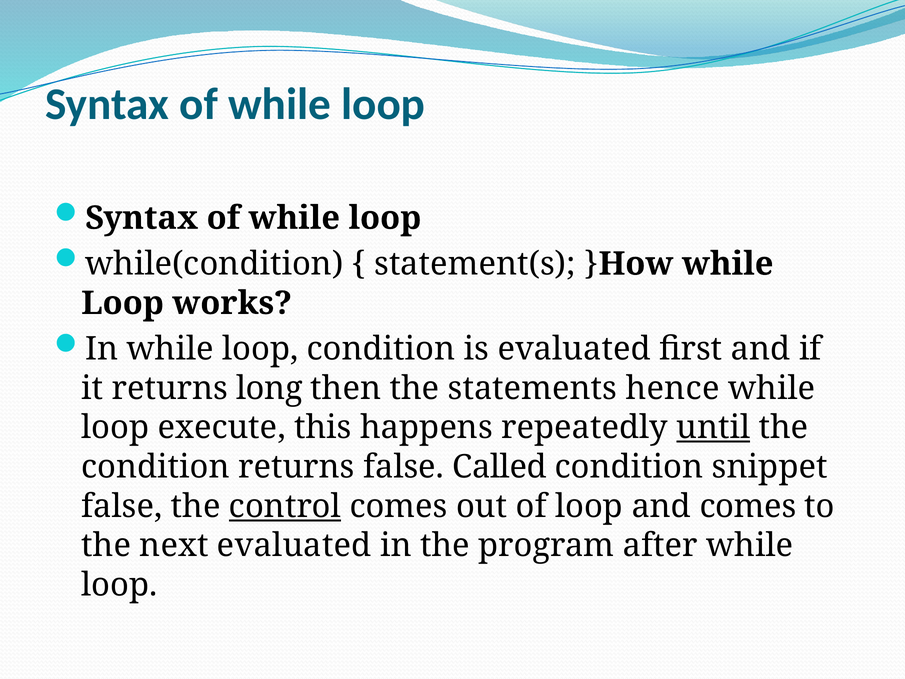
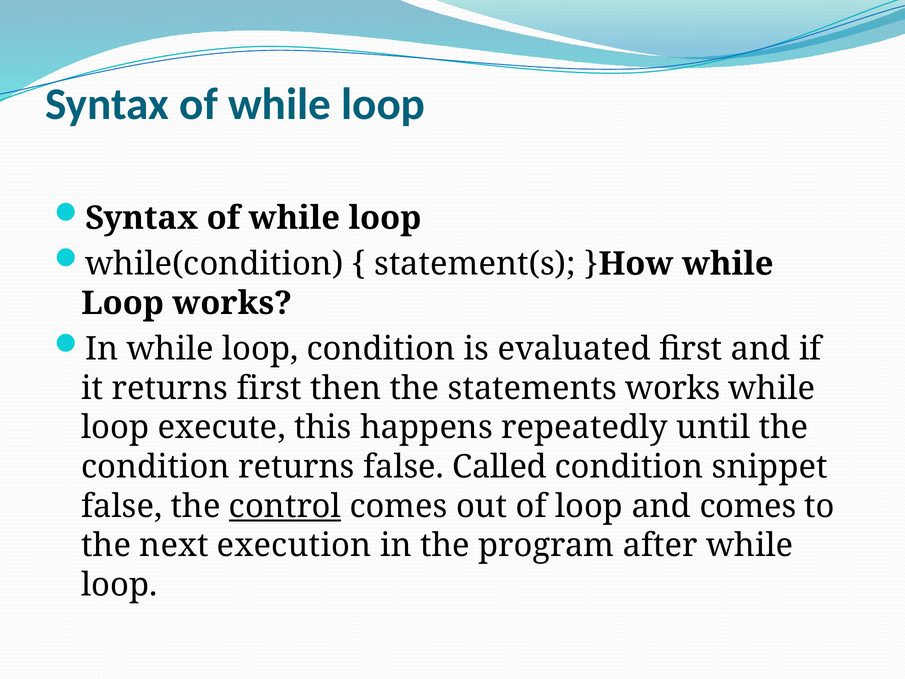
returns long: long -> first (269, 388)
statements hence: hence -> works (673, 388)
until underline: present -> none (713, 428)
next evaluated: evaluated -> execution (294, 545)
